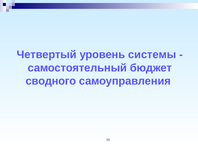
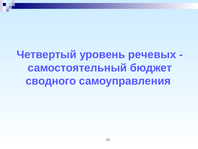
системы: системы -> речевых (152, 54)
